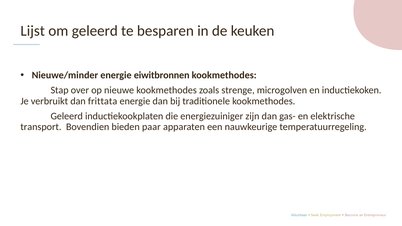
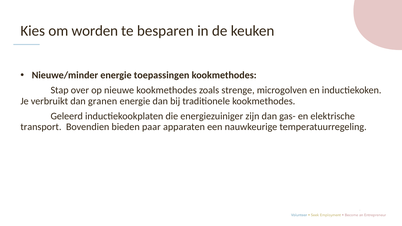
Lijst: Lijst -> Kies (33, 31)
om geleerd: geleerd -> worden (95, 31)
eiwitbronnen: eiwitbronnen -> toepassingen (162, 75)
frittata: frittata -> granen (103, 101)
